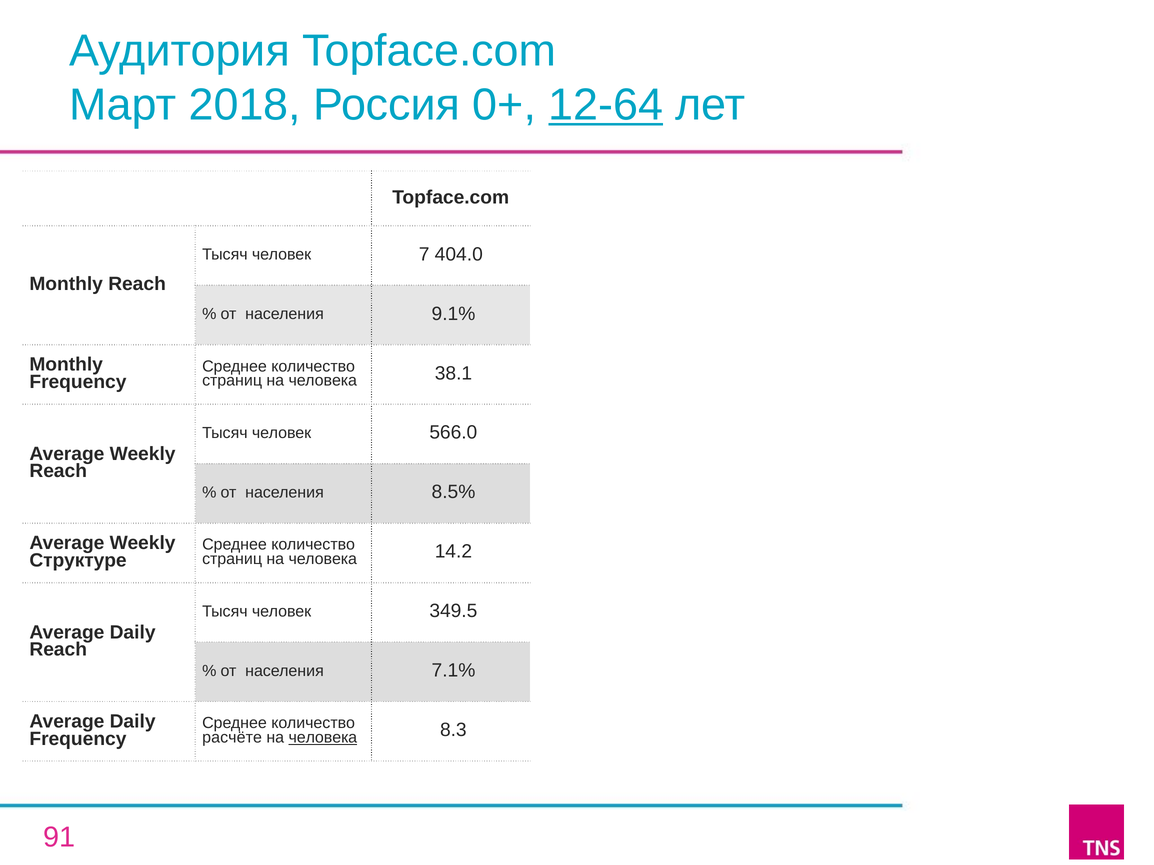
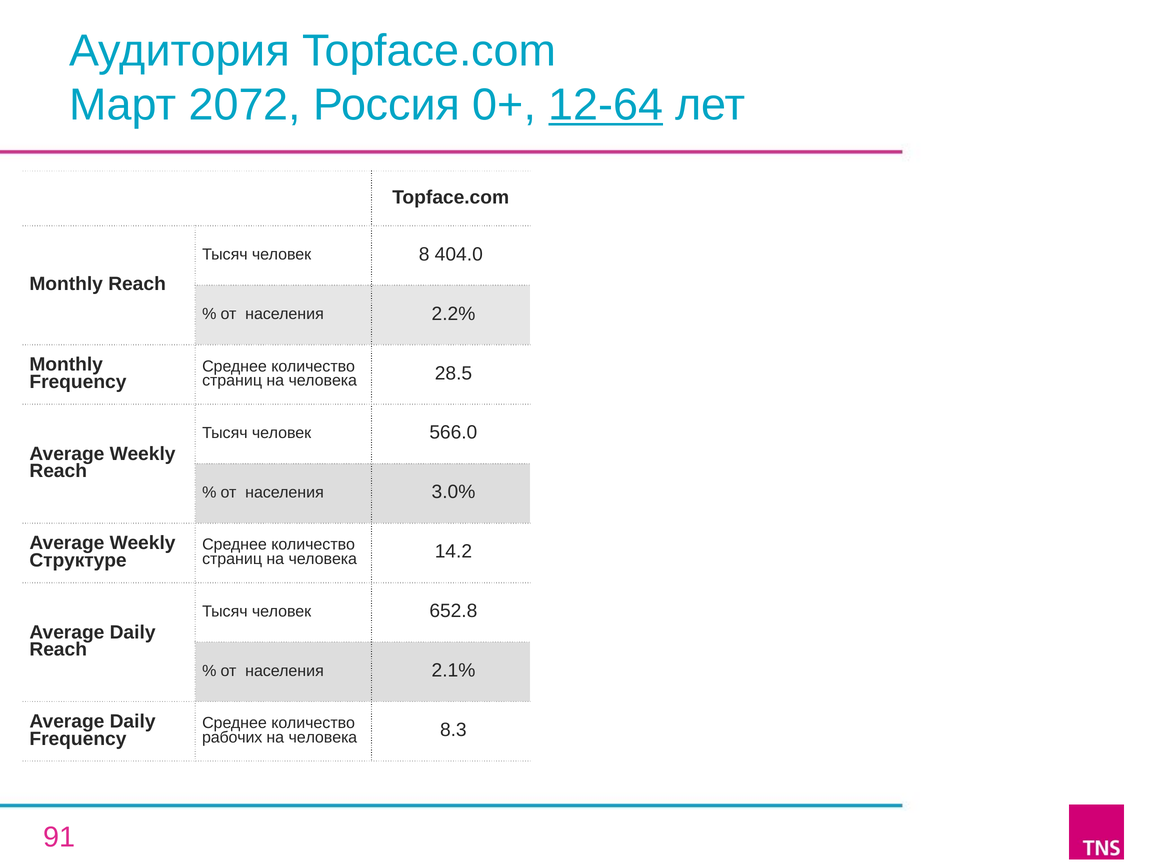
2018: 2018 -> 2072 (245, 105)
7: 7 -> 8 (424, 254)
9.1%: 9.1% -> 2.2% (453, 314)
38.1: 38.1 -> 28.5 (453, 373)
8.5%: 8.5% -> 3.0% (453, 492)
349.5: 349.5 -> 652.8 (453, 611)
7.1%: 7.1% -> 2.1% (453, 671)
расчёте: расчёте -> рабочих (232, 738)
человека underline: present -> none (323, 738)
